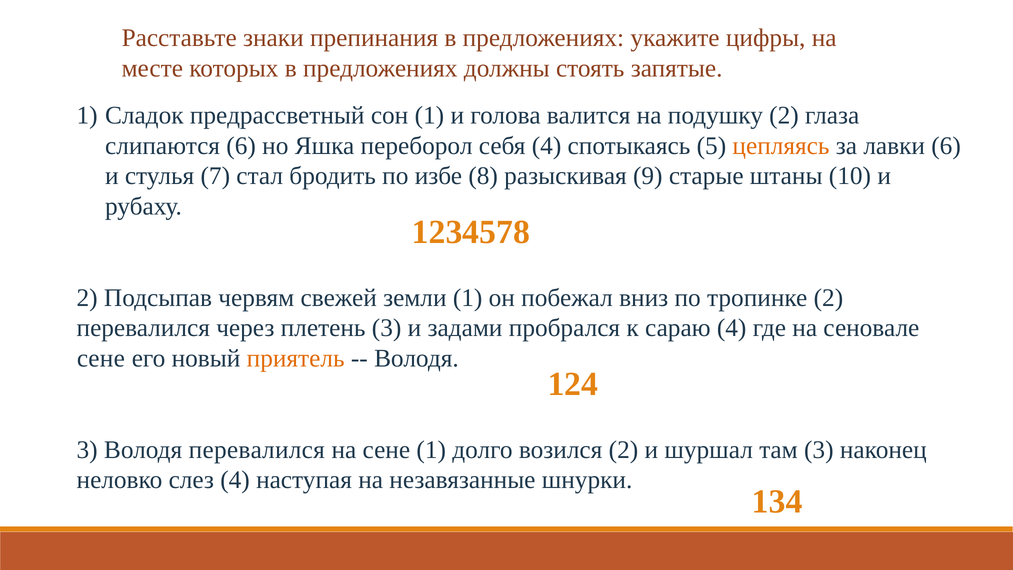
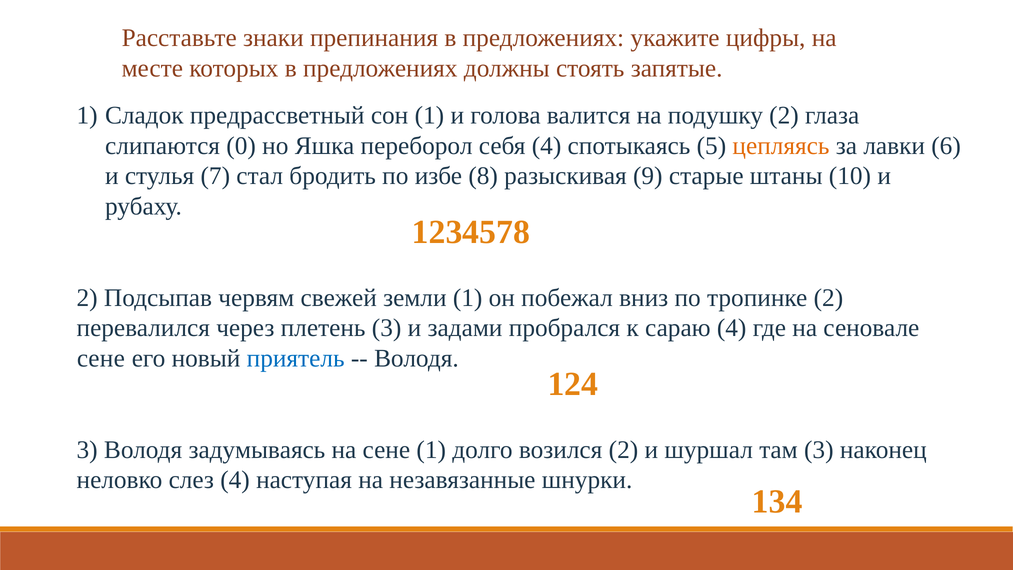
слипаются 6: 6 -> 0 (241, 146)
приятель colour: orange -> blue (296, 358)
Володя перевалился: перевалился -> задумываясь (257, 450)
